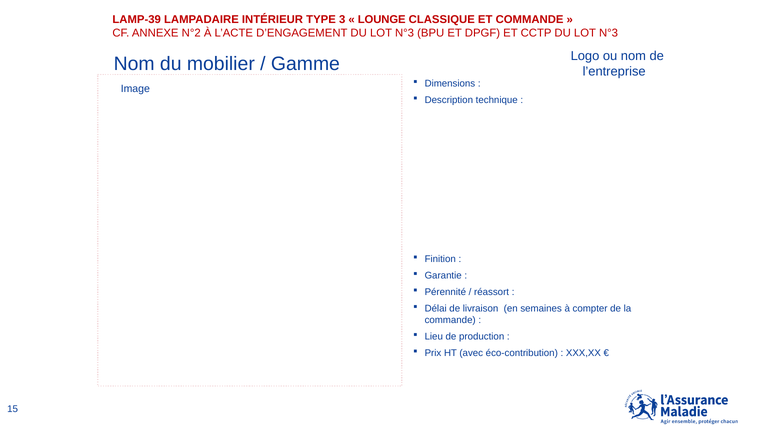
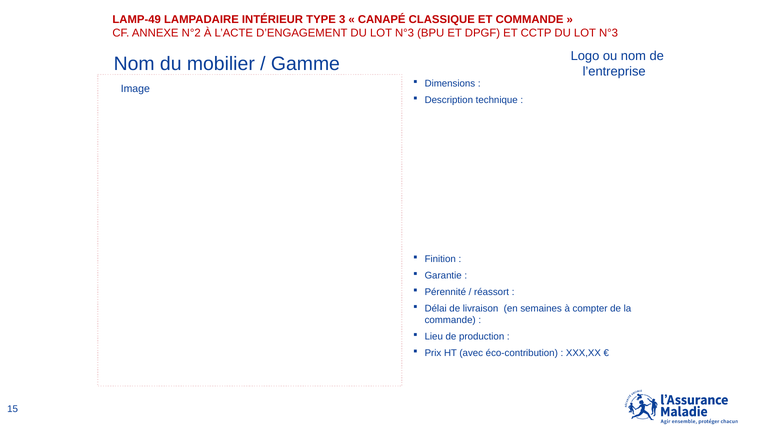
LAMP-39: LAMP-39 -> LAMP-49 (137, 20)
LOUNGE: LOUNGE -> CANAPÉ (382, 20)
